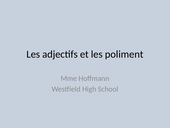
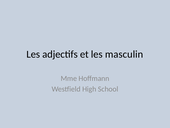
poliment: poliment -> masculin (124, 54)
